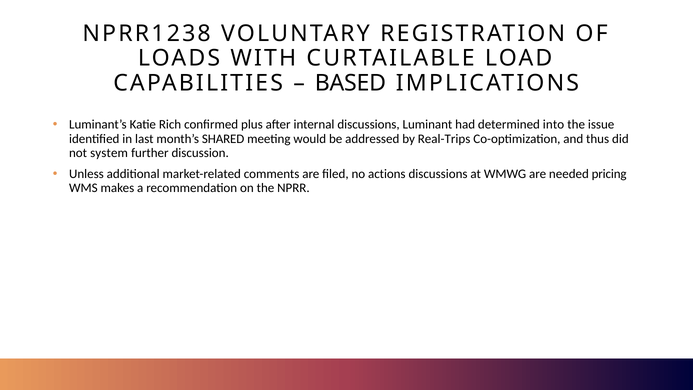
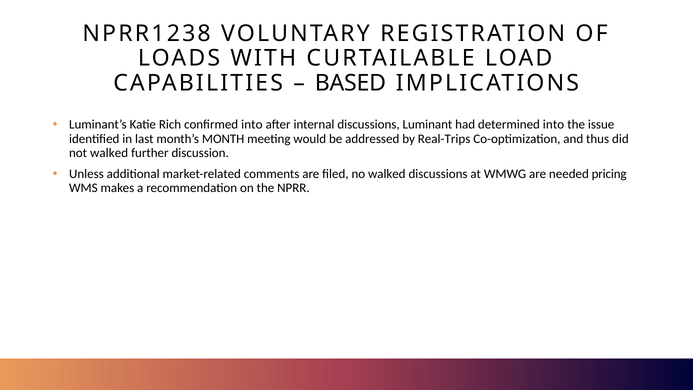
confirmed plus: plus -> into (252, 125)
SHARED: SHARED -> MONTH (223, 139)
not system: system -> walked (109, 153)
no actions: actions -> walked (387, 174)
